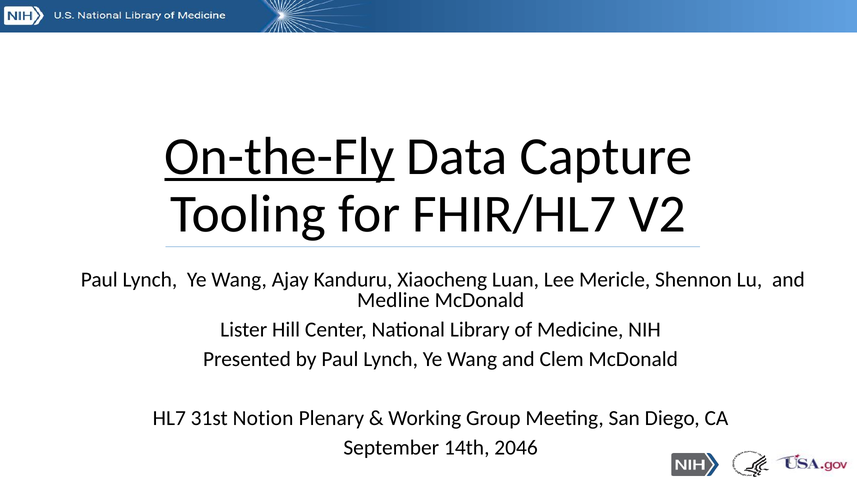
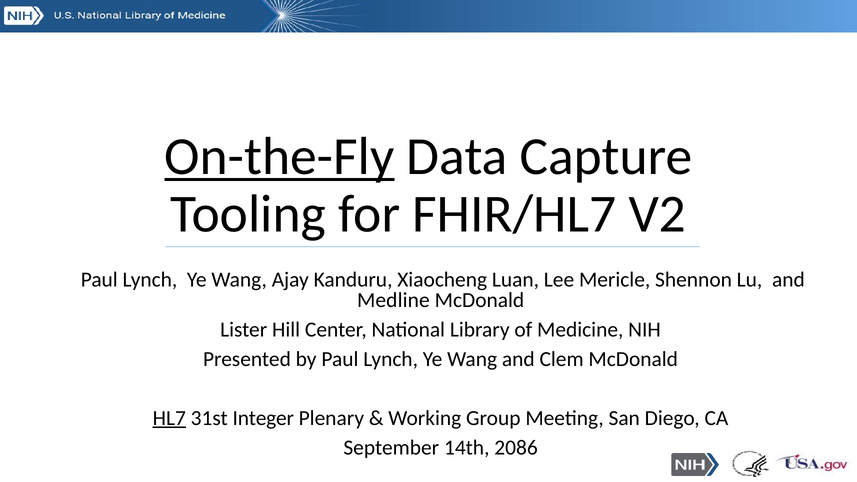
HL7 underline: none -> present (169, 418)
Notion: Notion -> Integer (263, 418)
2046: 2046 -> 2086 (516, 448)
